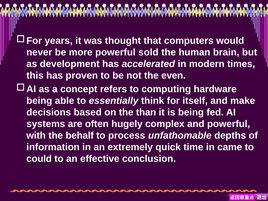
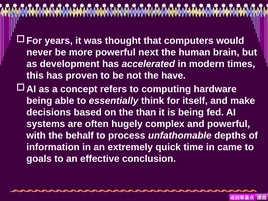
sold: sold -> next (148, 52)
even: even -> have (173, 76)
could: could -> goals (39, 159)
